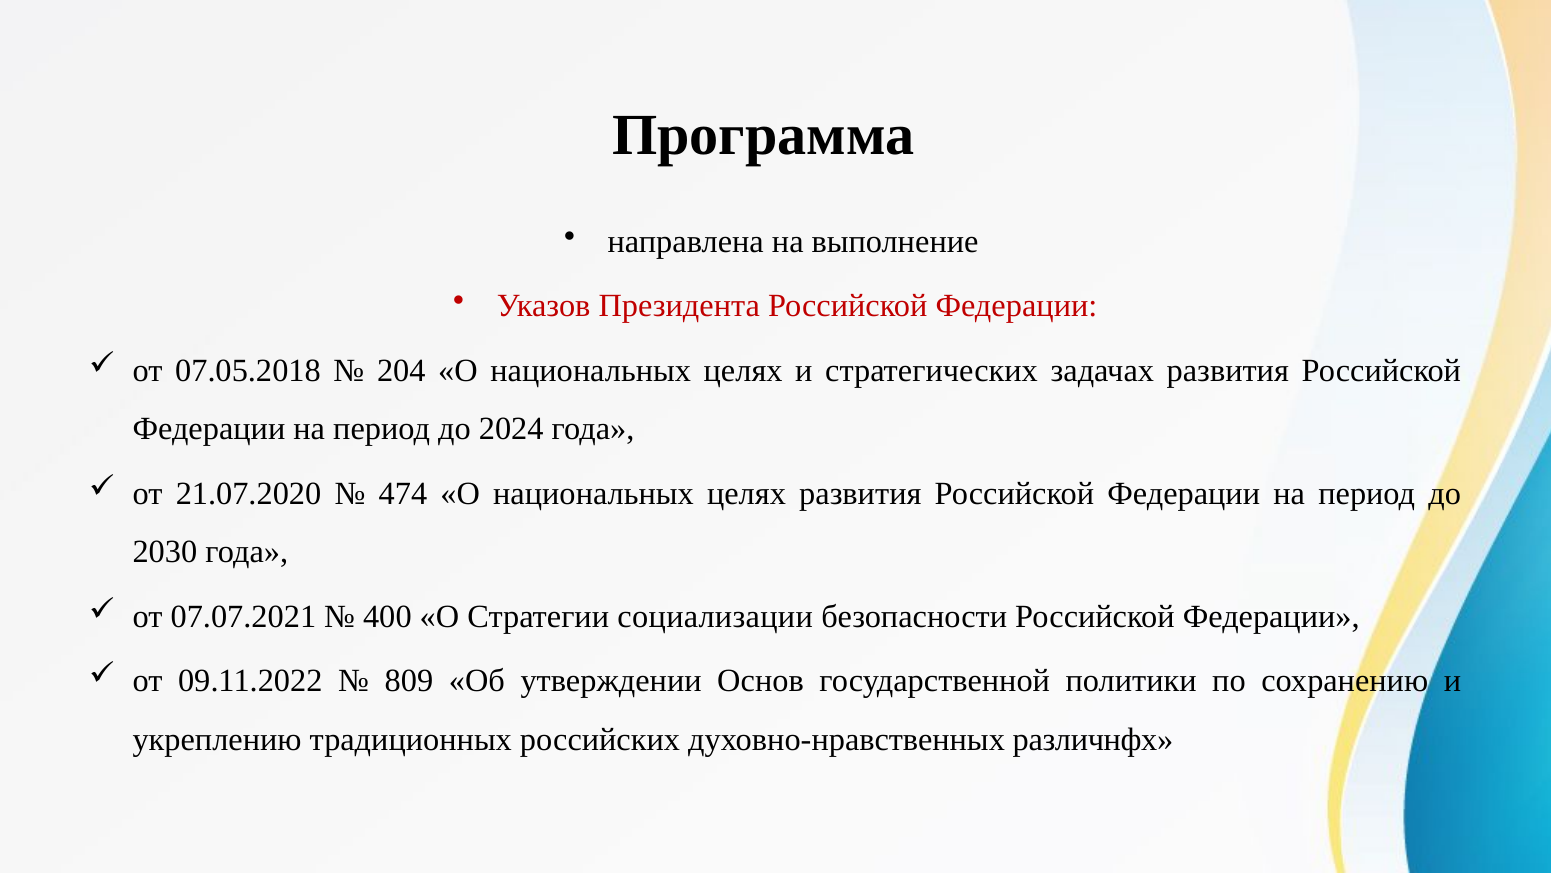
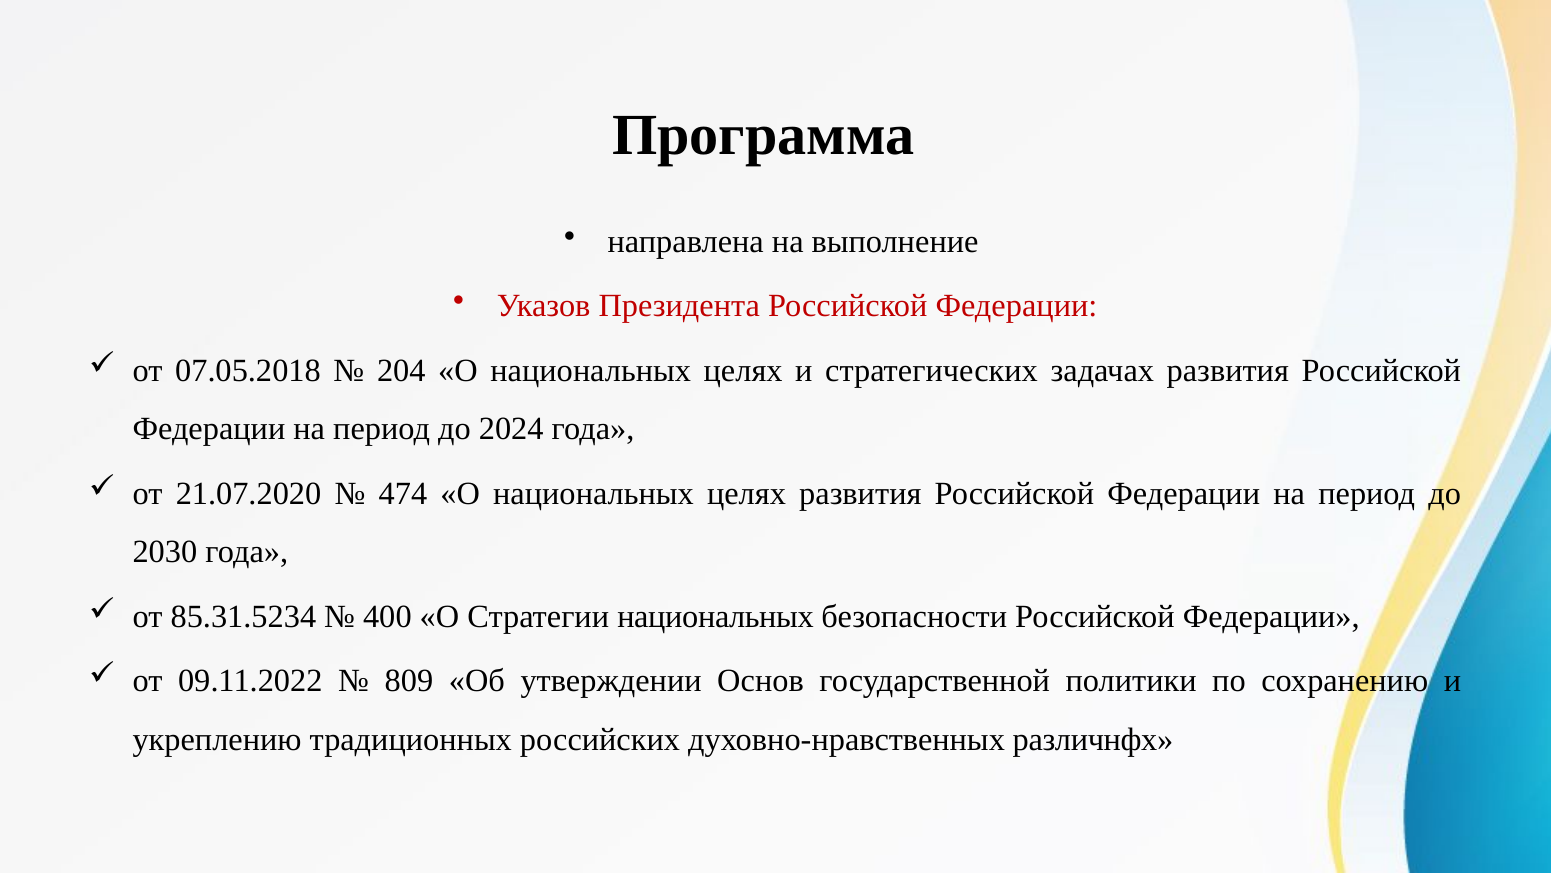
07.07.2021: 07.07.2021 -> 85.31.5234 (243, 616)
Стратегии социализации: социализации -> национальных (716, 616)
